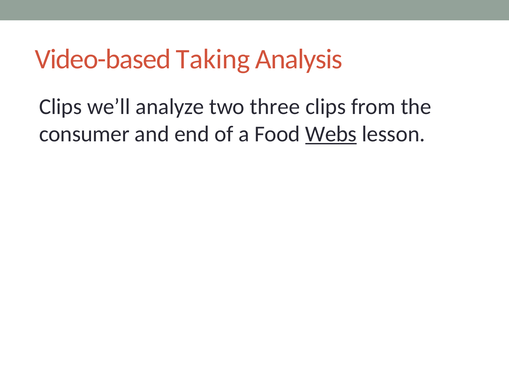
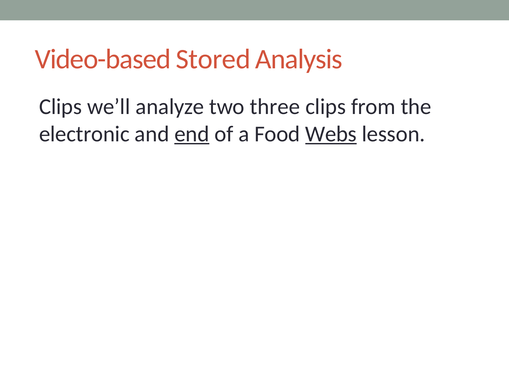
Taking: Taking -> Stored (213, 59)
consumer: consumer -> electronic (84, 134)
end underline: none -> present (192, 134)
